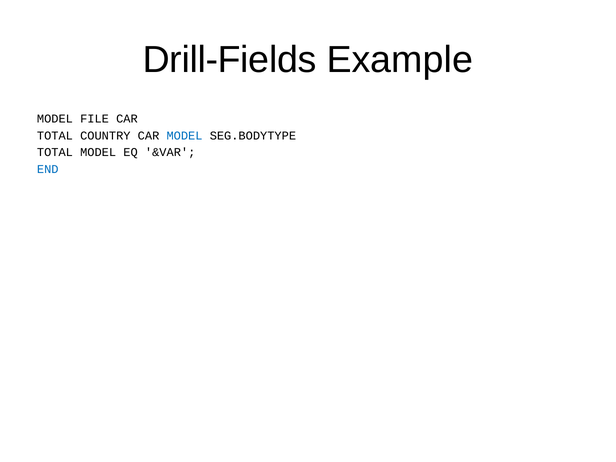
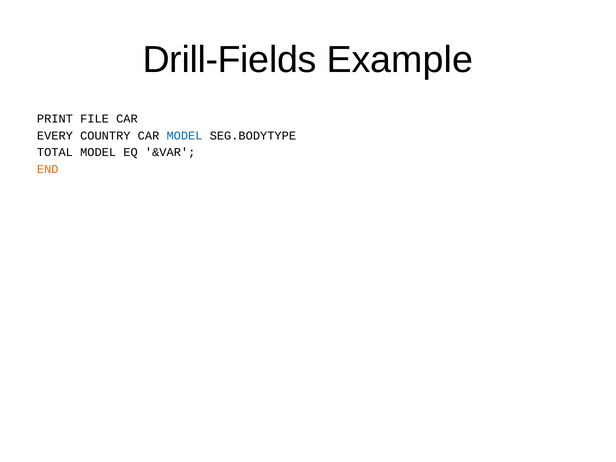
MODEL: MODEL -> PRINT (55, 119)
TOTAL: TOTAL -> EVERY (55, 136)
END colour: blue -> orange (48, 169)
